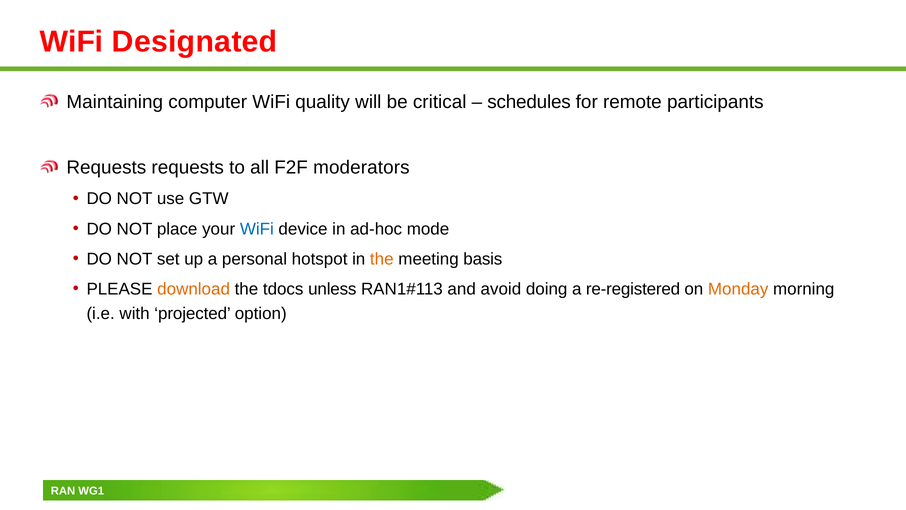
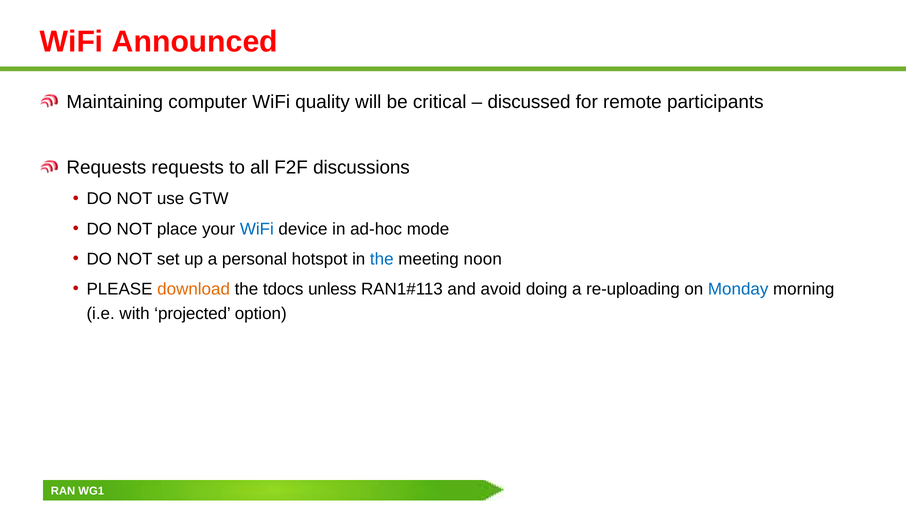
Designated: Designated -> Announced (195, 42)
schedules: schedules -> discussed (529, 102)
moderators: moderators -> discussions (361, 168)
the colour: orange -> blue (382, 259)
basis: basis -> noon (483, 259)
re-registered: re-registered -> re-uploading (633, 289)
Monday colour: orange -> blue (738, 289)
